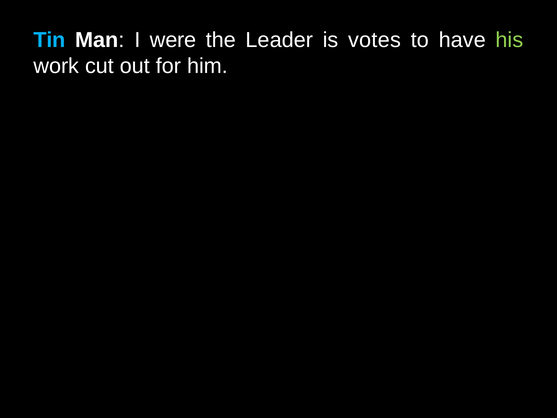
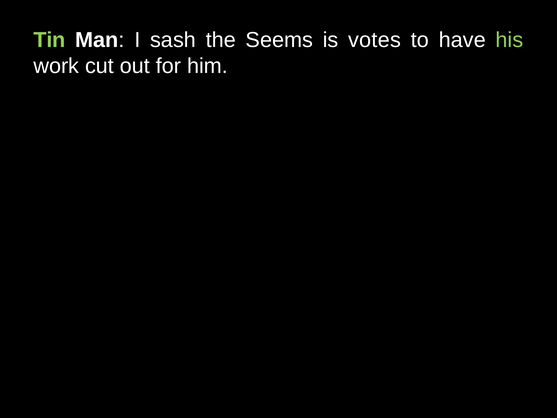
Tin colour: light blue -> light green (49, 40)
were: were -> sash (173, 40)
Leader: Leader -> Seems (279, 40)
